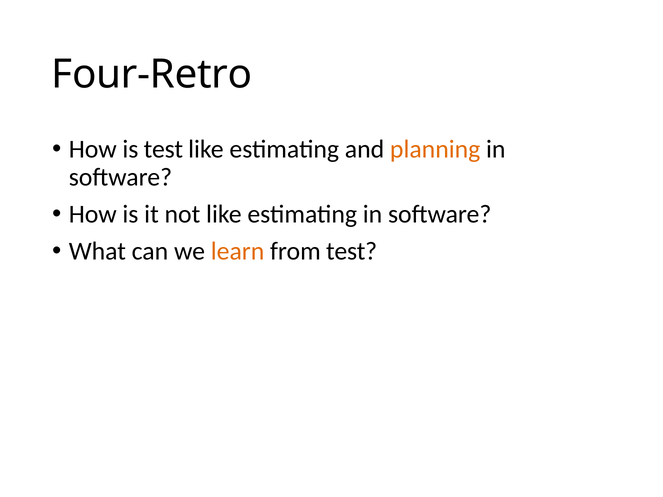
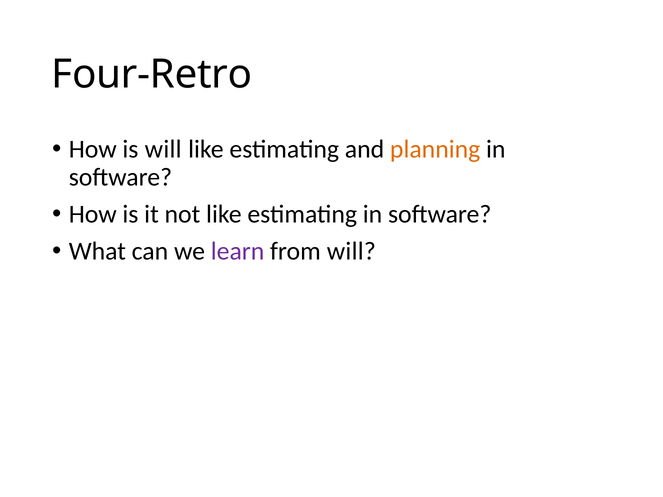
is test: test -> will (163, 149)
learn colour: orange -> purple (238, 251)
from test: test -> will (351, 251)
